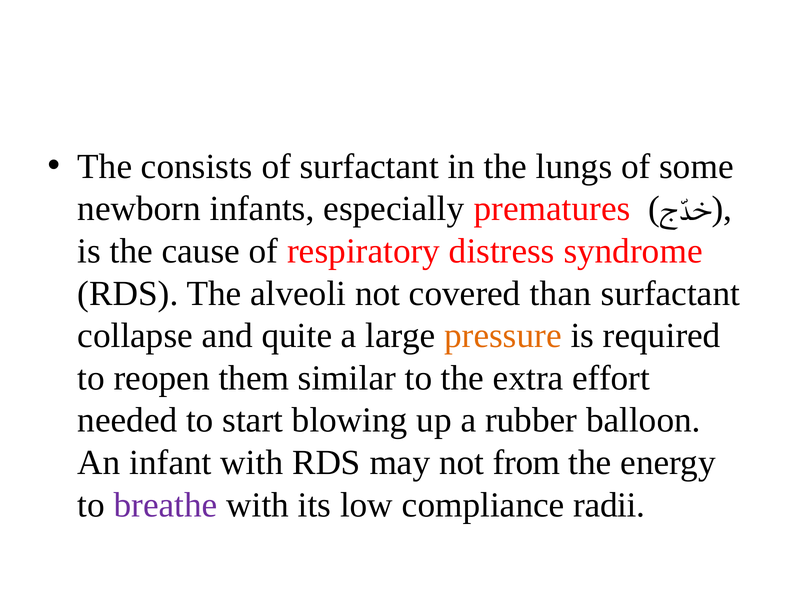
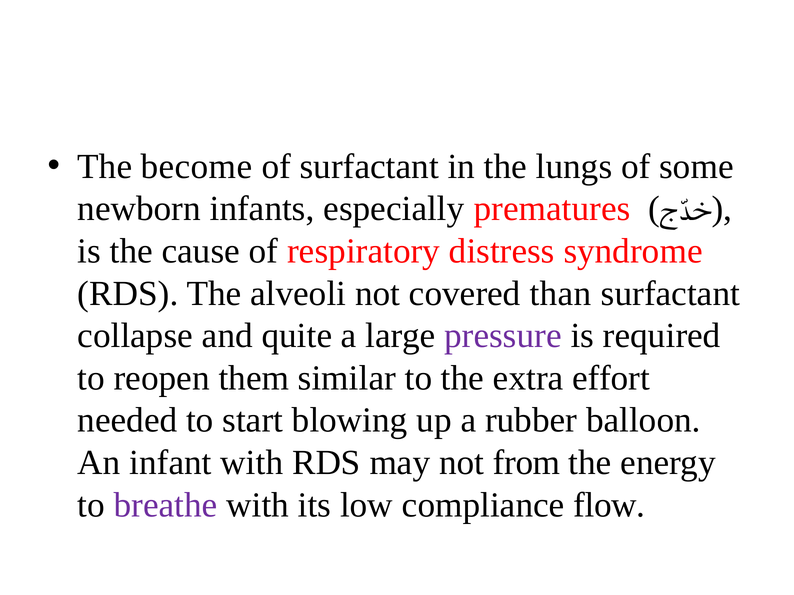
consists: consists -> become (197, 167)
pressure colour: orange -> purple (503, 336)
radii: radii -> flow (609, 505)
